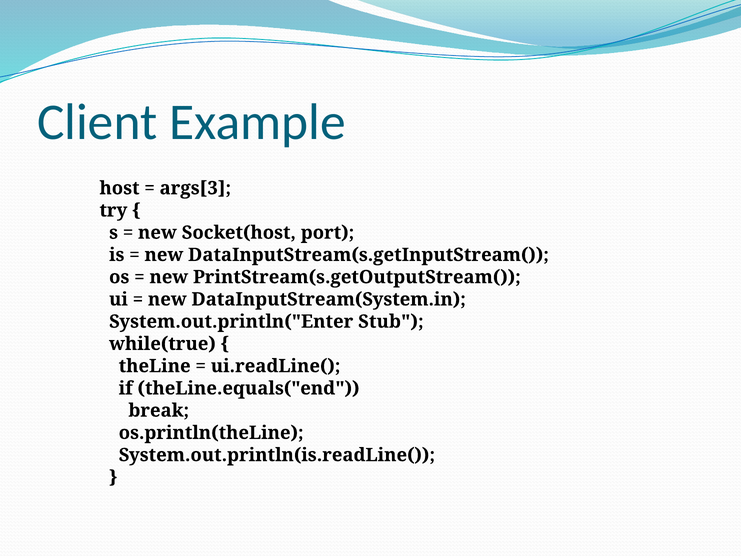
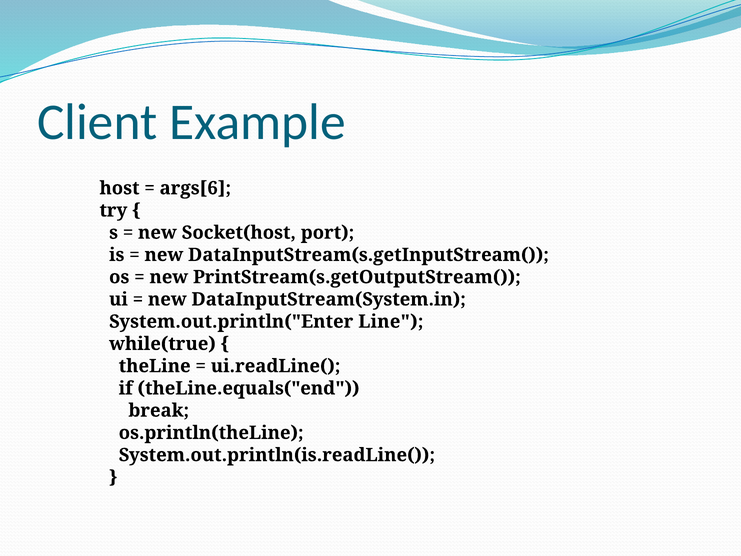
args[3: args[3 -> args[6 (195, 188)
Stub: Stub -> Line (391, 321)
